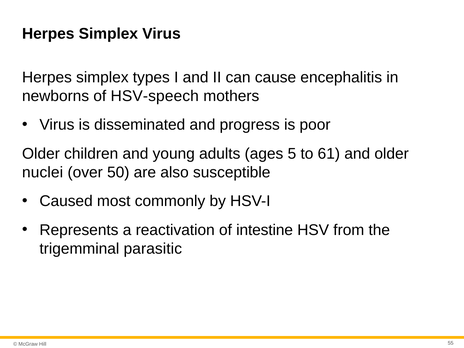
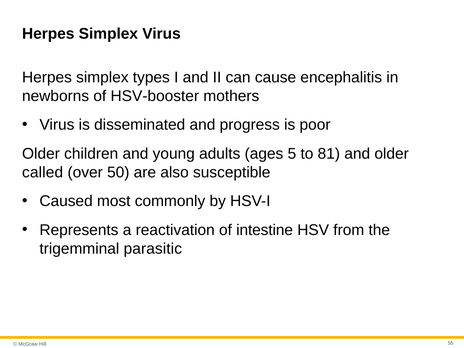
HSV-speech: HSV-speech -> HSV-booster (155, 96)
61: 61 -> 81 (329, 154)
nuclei: nuclei -> called (43, 172)
